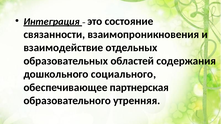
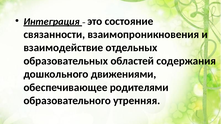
социального: социального -> движениями (124, 74)
партнерская: партнерская -> родителями (139, 88)
